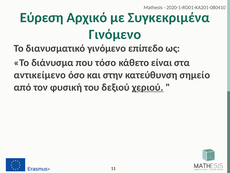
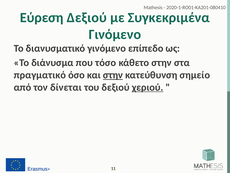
Εύρεση Αρχικό: Αρχικό -> Δεξιού (87, 17)
κάθετο είναι: είναι -> στην (162, 63)
αντικείμενο: αντικείμενο -> πραγματικό (40, 75)
στην underline: none -> present (113, 75)
φυσική: φυσική -> δίνεται (66, 87)
